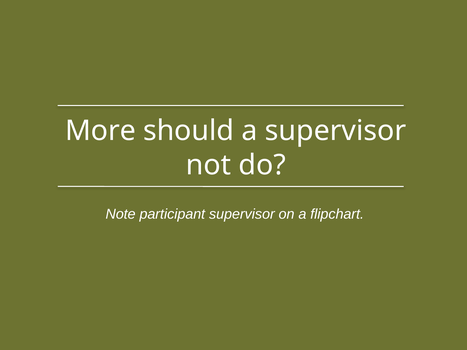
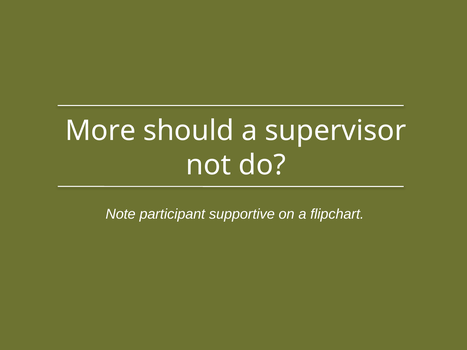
participant supervisor: supervisor -> supportive (242, 214)
